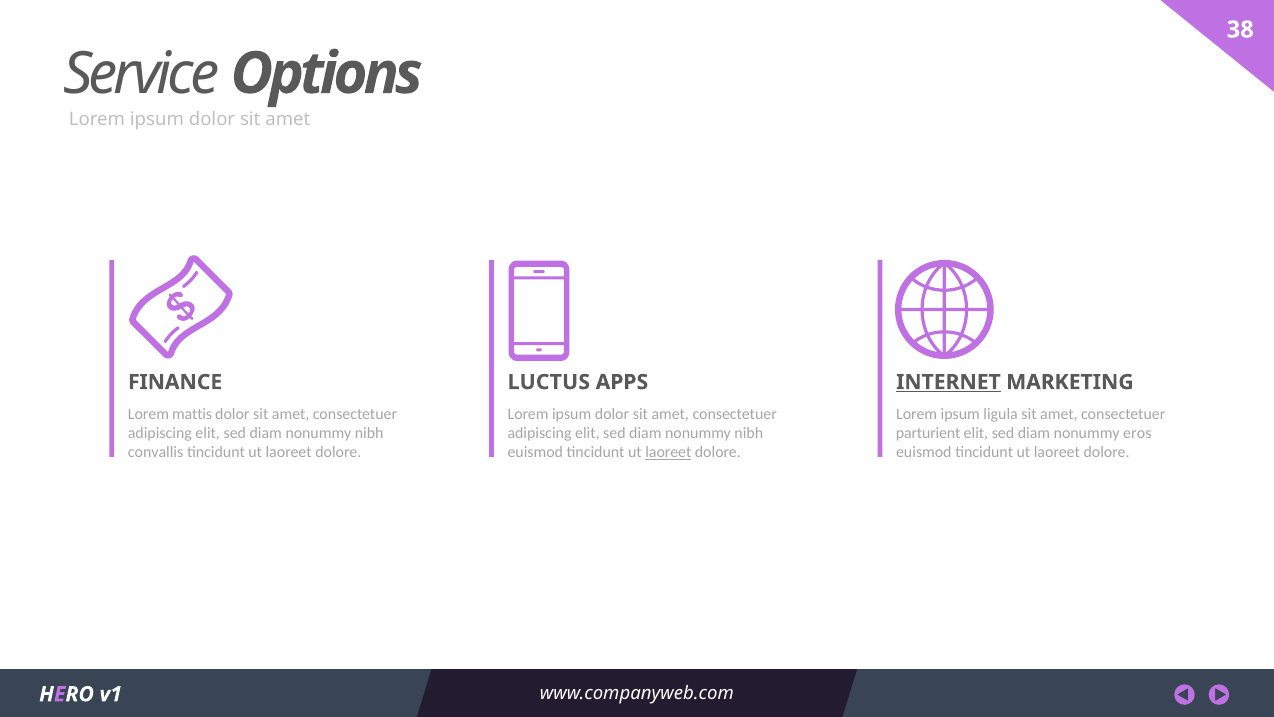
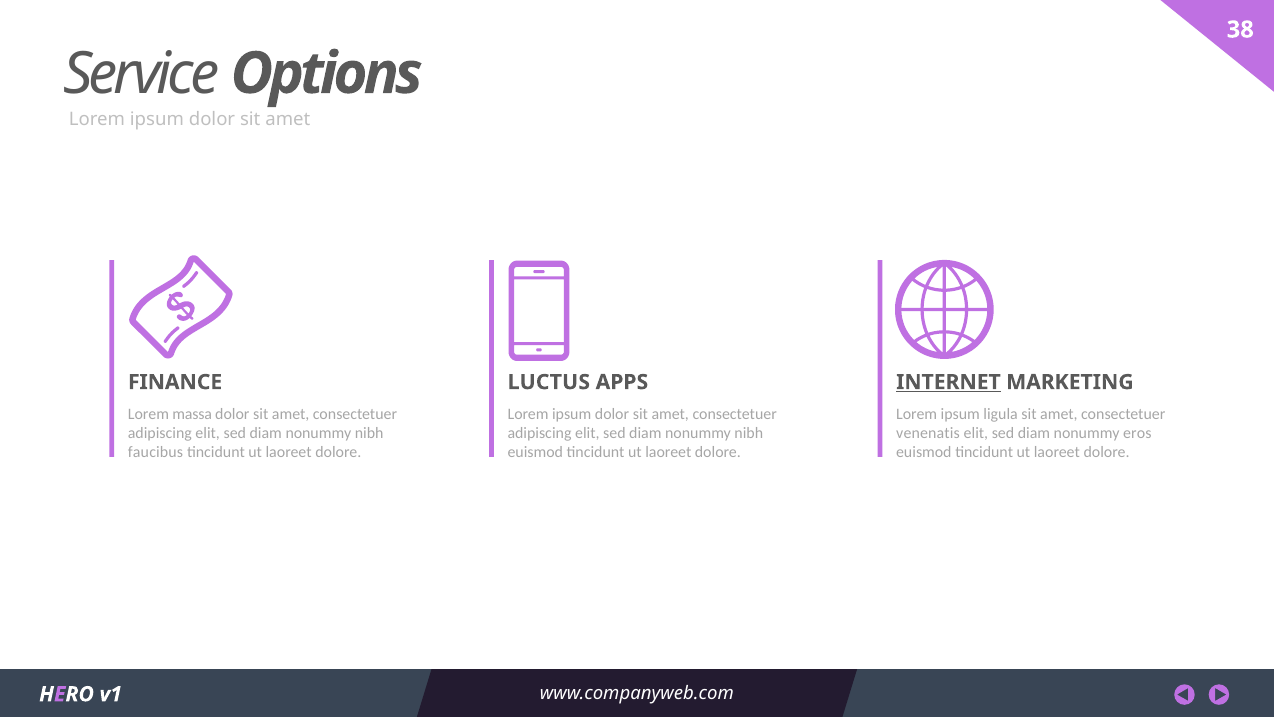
mattis: mattis -> massa (192, 414)
parturient: parturient -> venenatis (928, 433)
convallis: convallis -> faucibus (156, 452)
laoreet underline: present -> none (668, 452)
